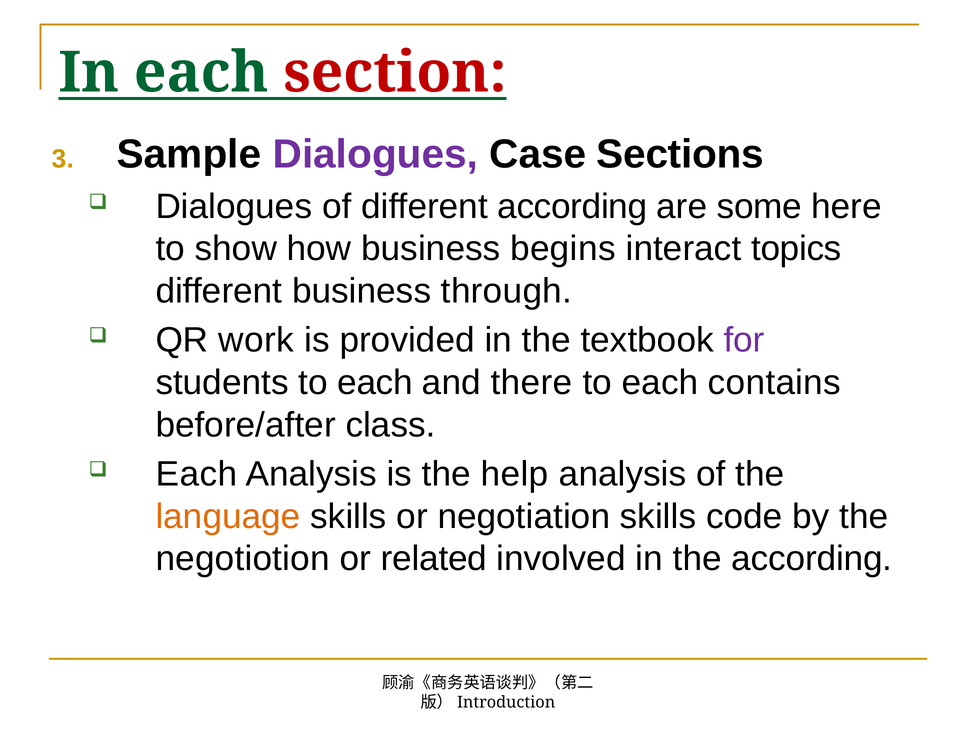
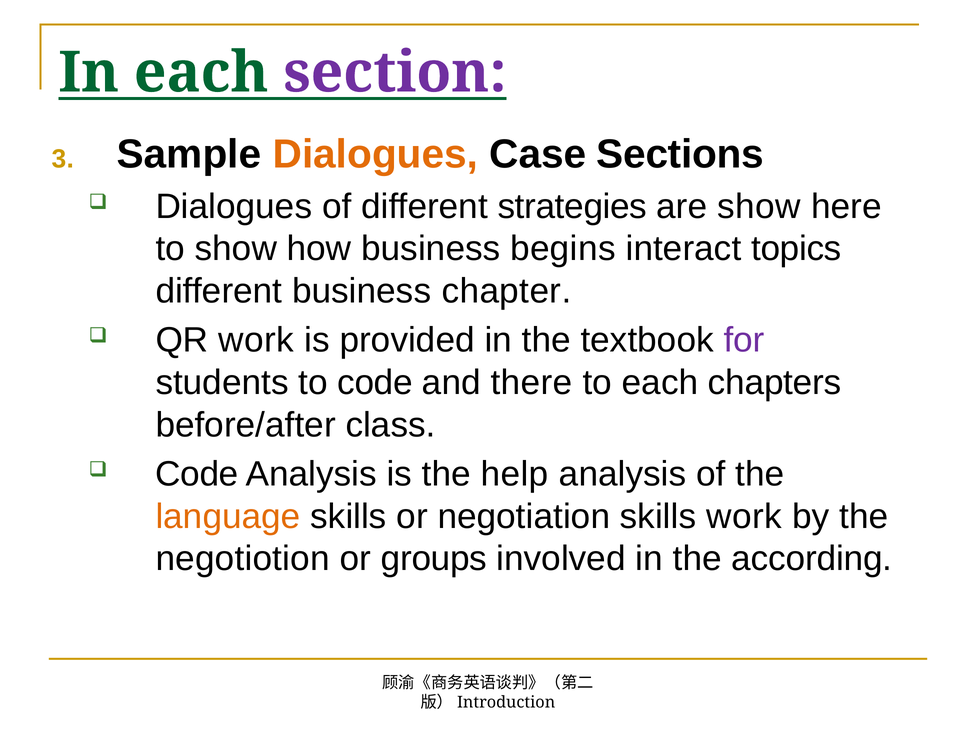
section colour: red -> purple (395, 73)
Dialogues colour: purple -> orange (375, 154)
different according: according -> strategies (572, 207)
are some: some -> show (759, 207)
through: through -> chapter (506, 291)
students to each: each -> code (375, 383)
contains: contains -> chapters (775, 383)
Each: Each -> Code (197, 474)
skills code: code -> work (744, 516)
related: related -> groups (434, 559)
